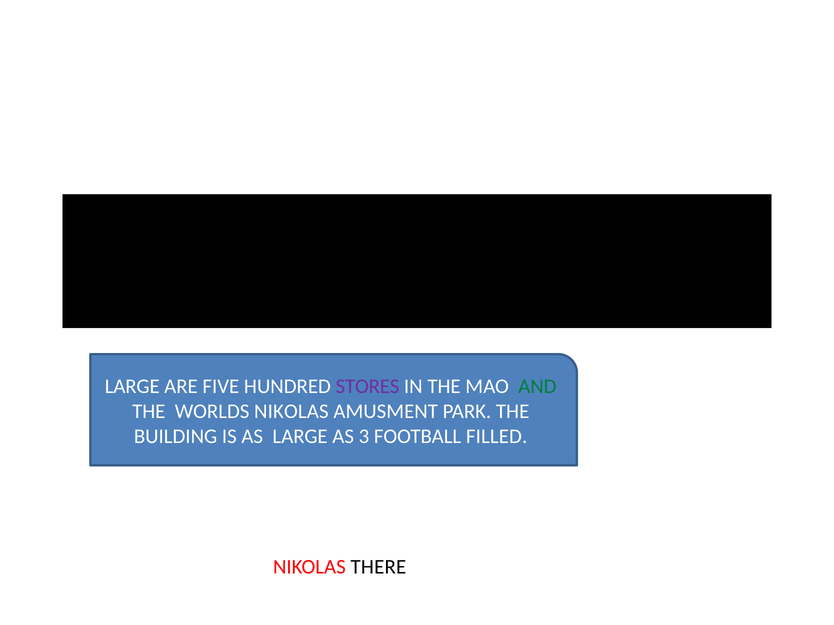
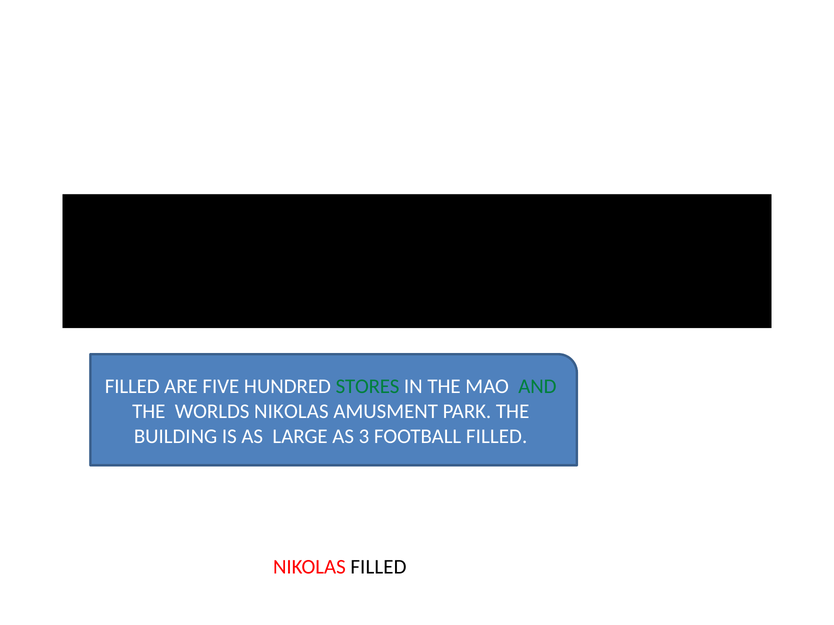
LARGE: LARGE -> FILLED (132, 386)
STORES colour: purple -> green (368, 386)
NIKOLAS THERE: THERE -> FILLED (378, 567)
